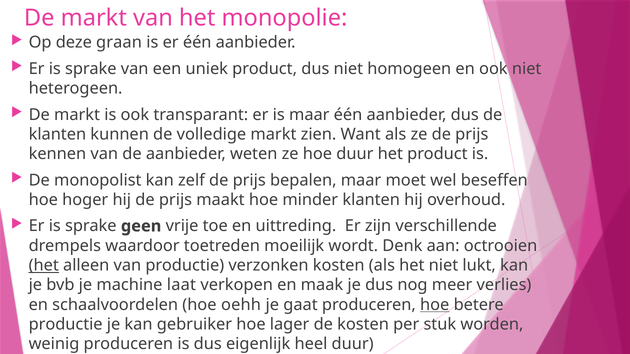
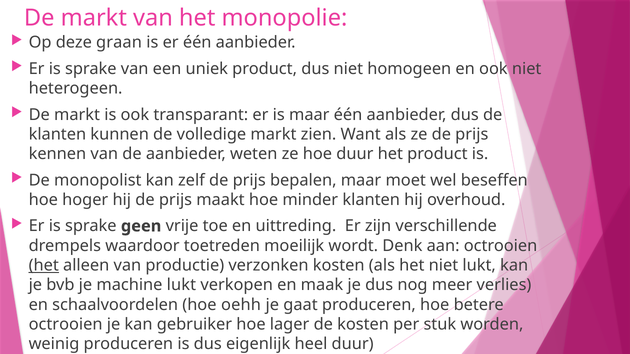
machine laat: laat -> lukt (181, 285)
hoe underline: present -> none (435, 305)
productie: productie -> octrooien (66, 325)
